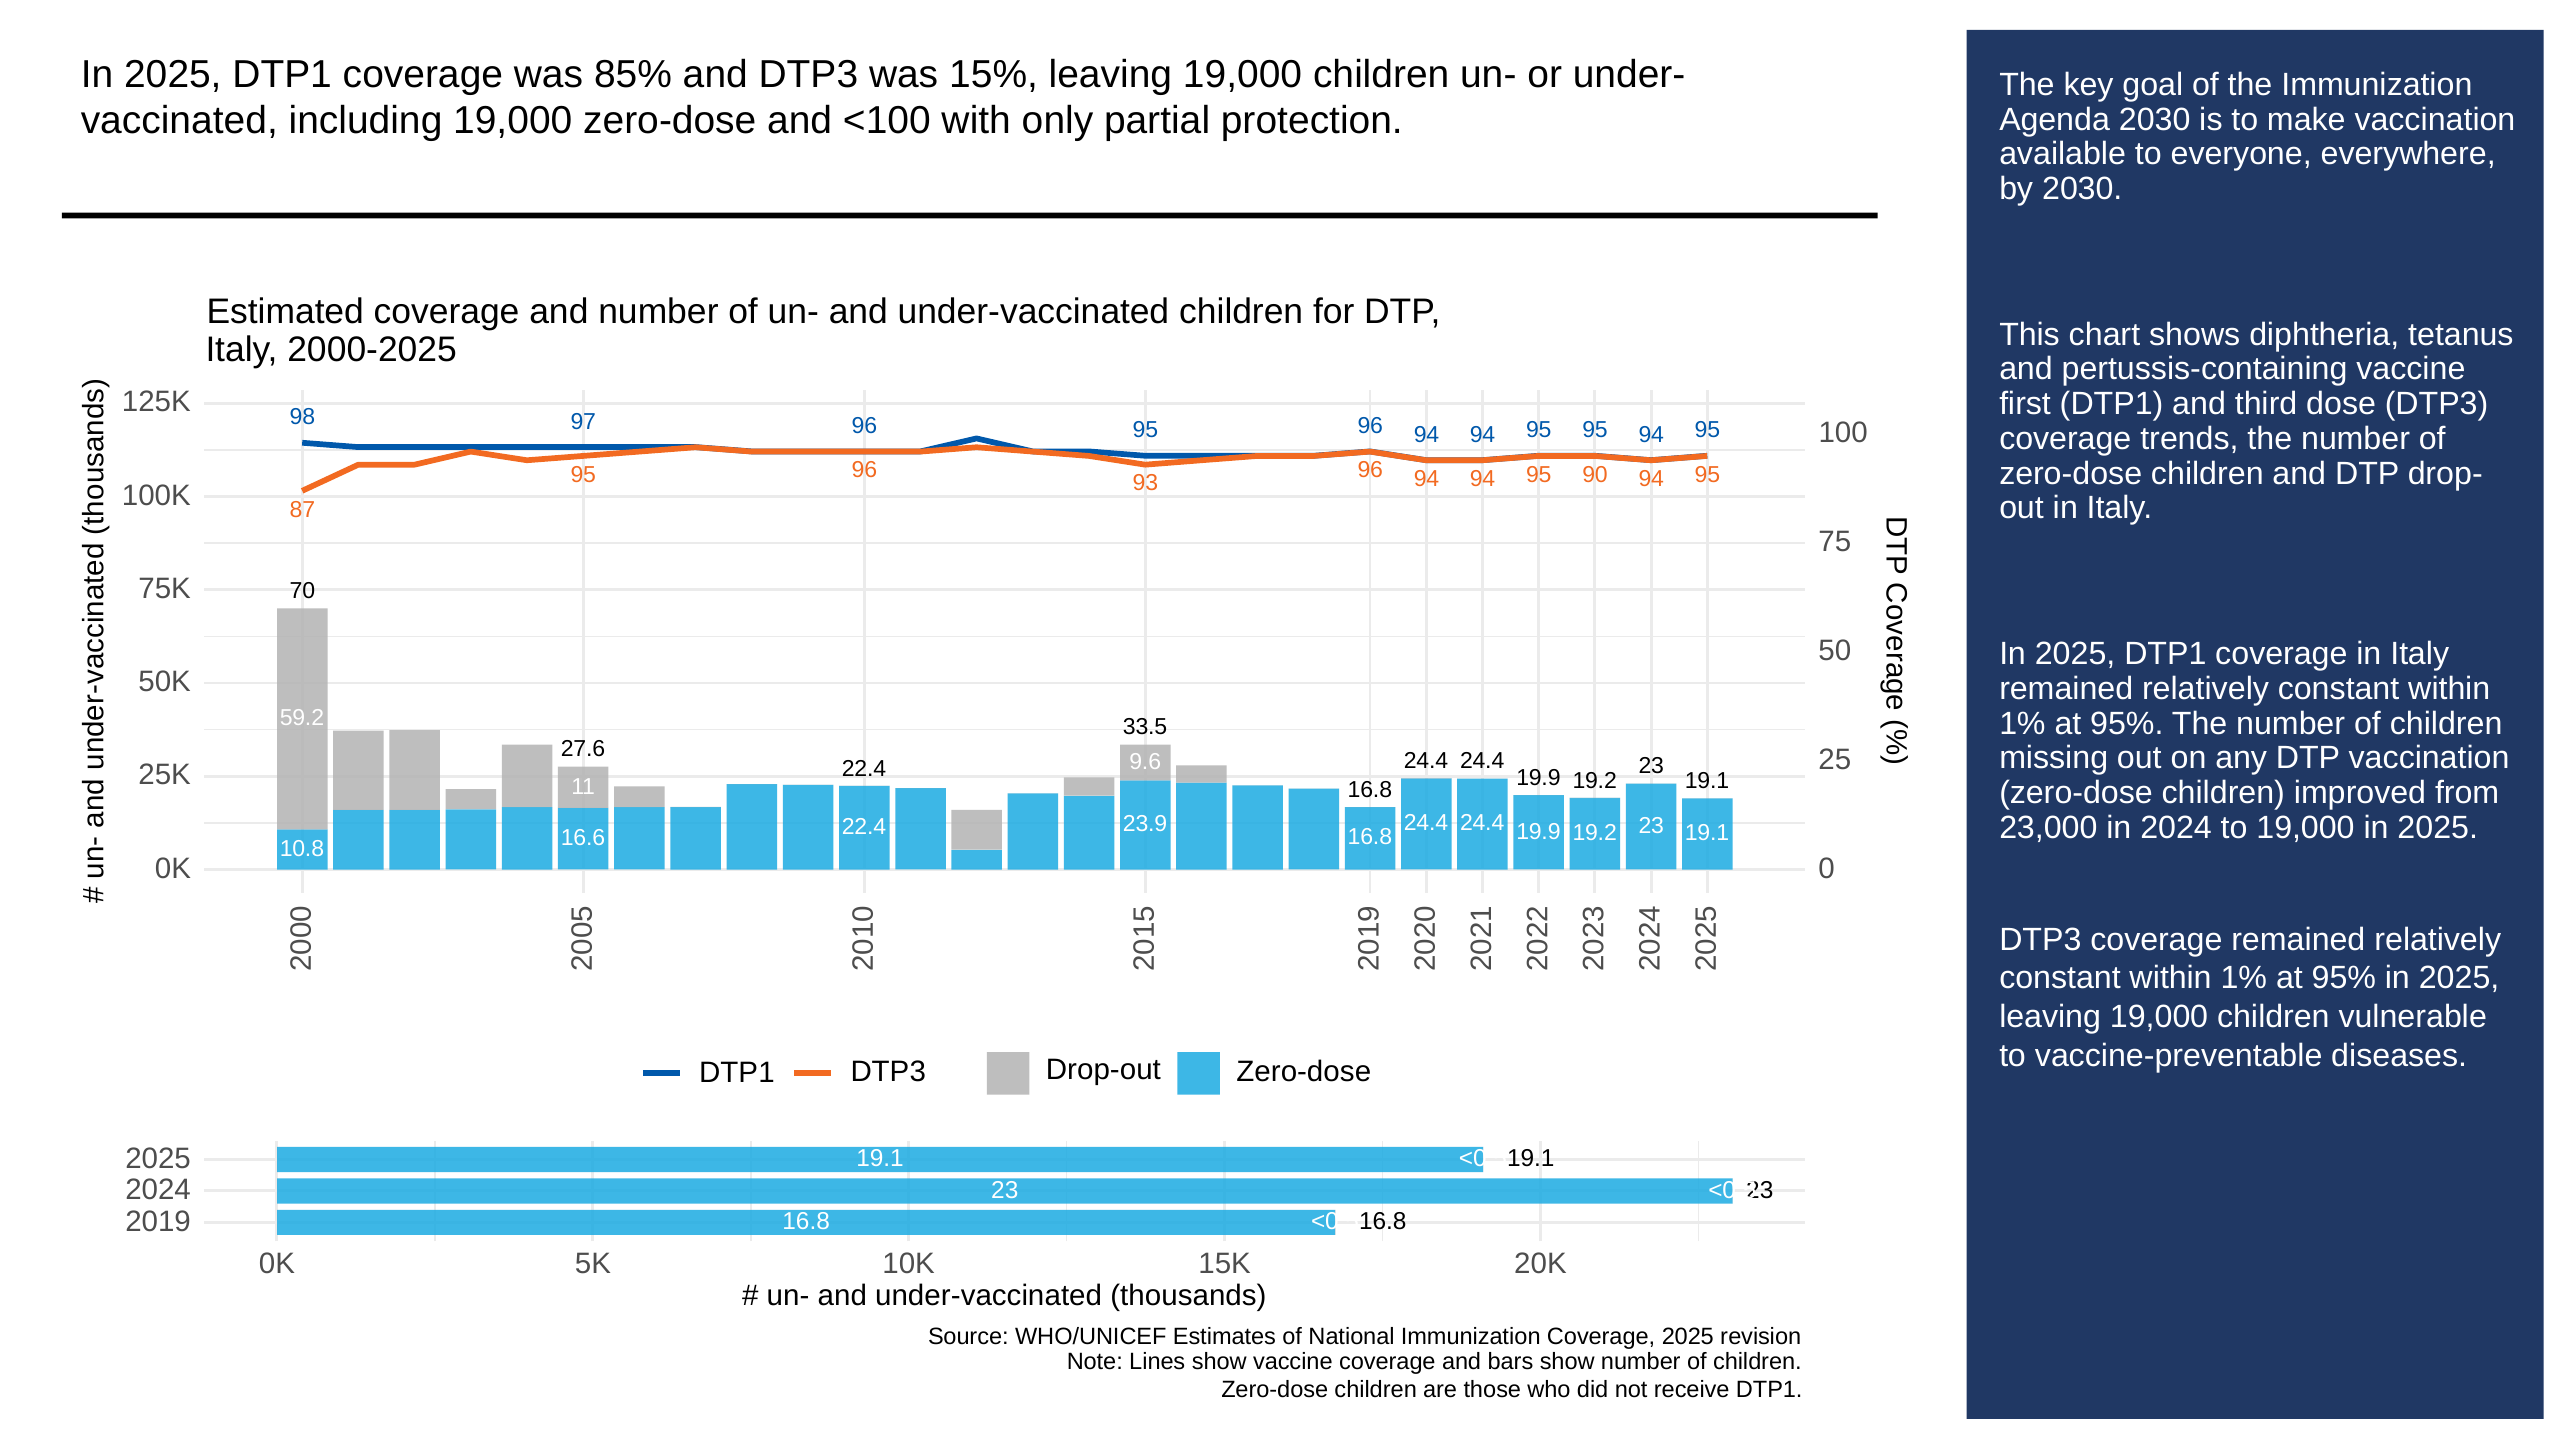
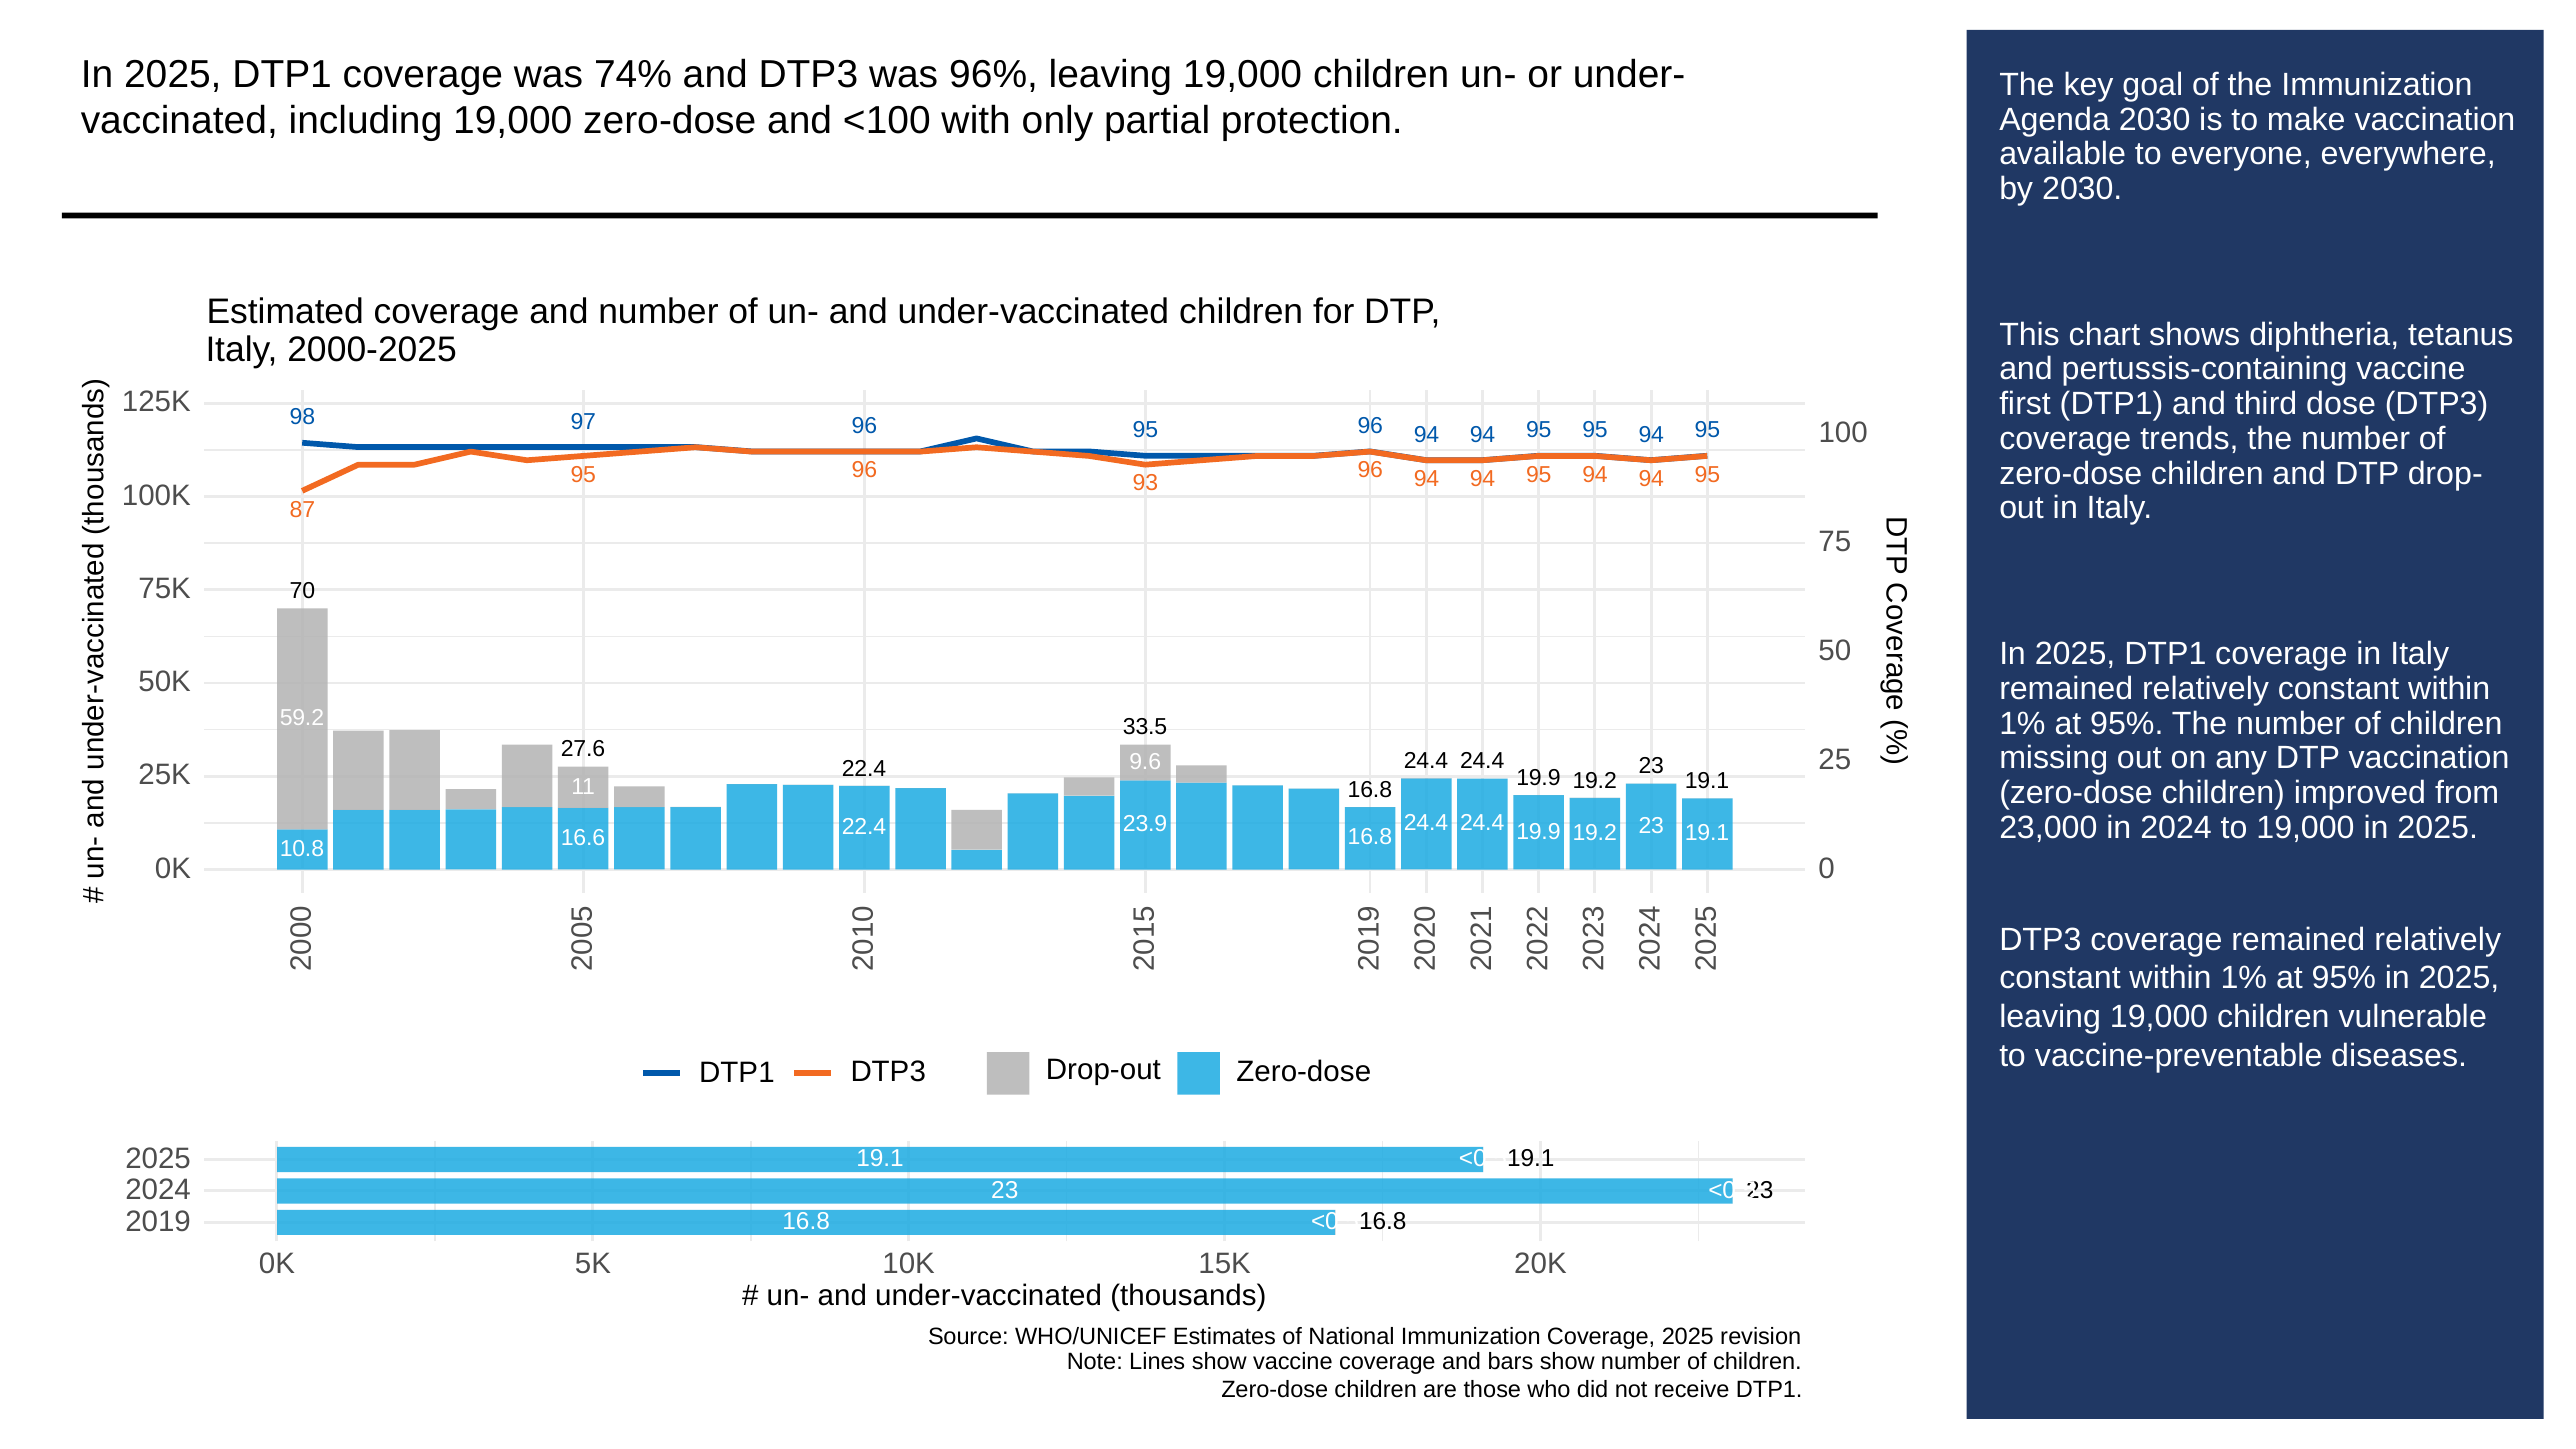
85%: 85% -> 74% (633, 74)
15%: 15% -> 96% (994, 74)
94 95 90: 90 -> 94 (1595, 475)
